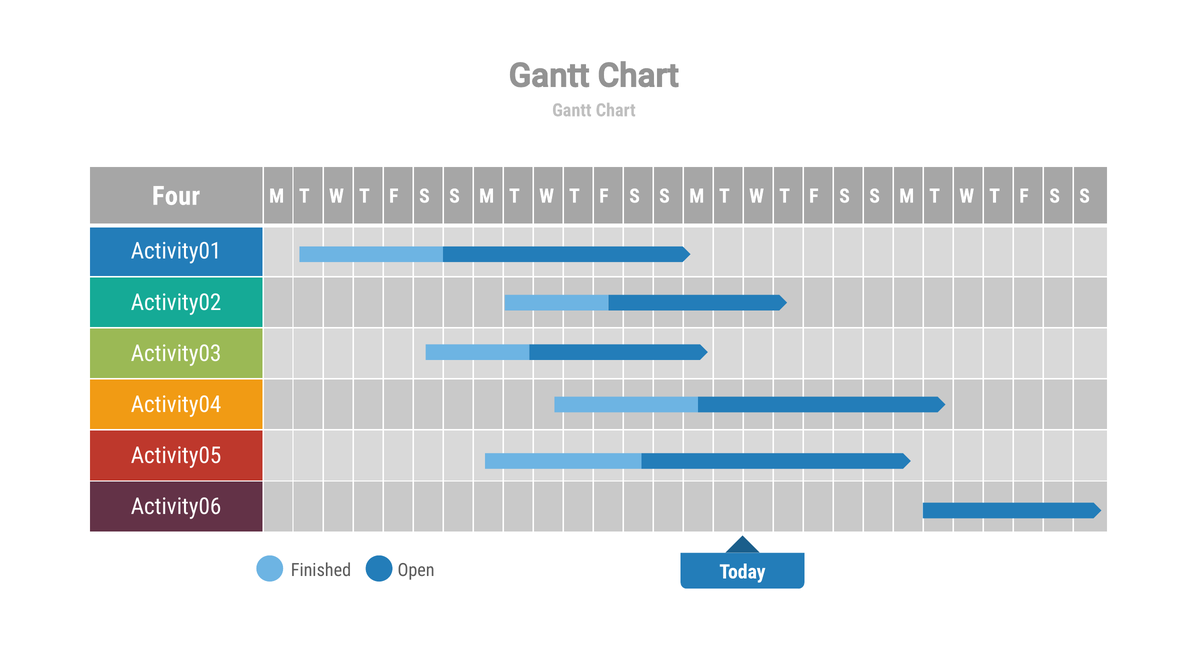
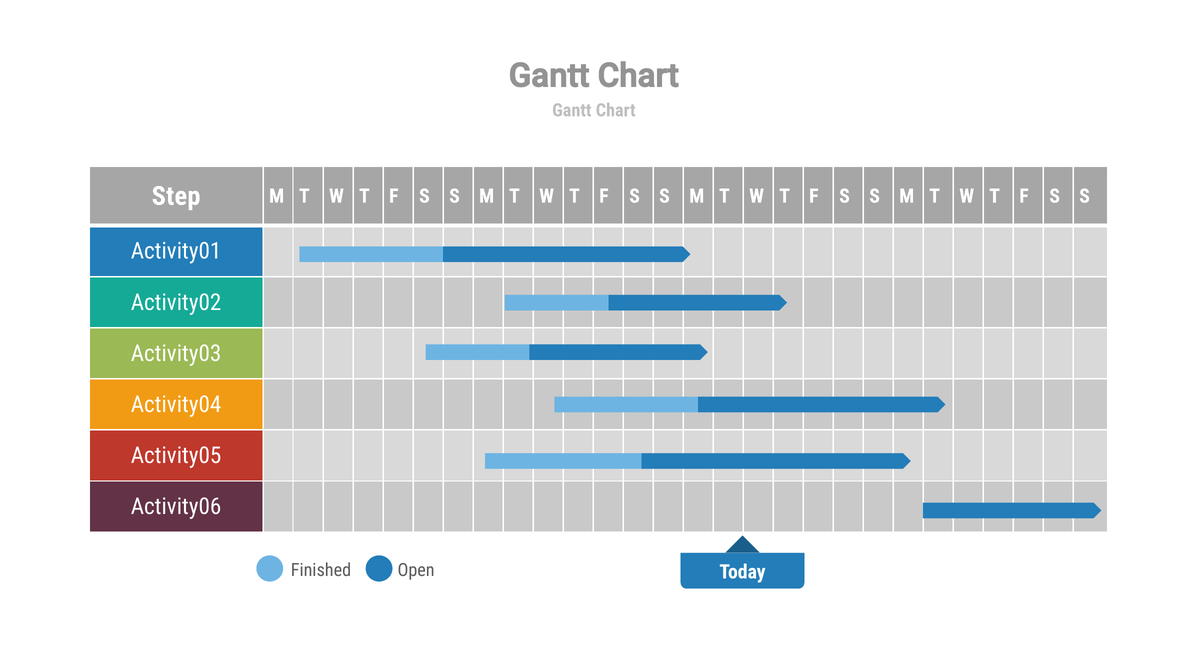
Four: Four -> Step (176, 196)
